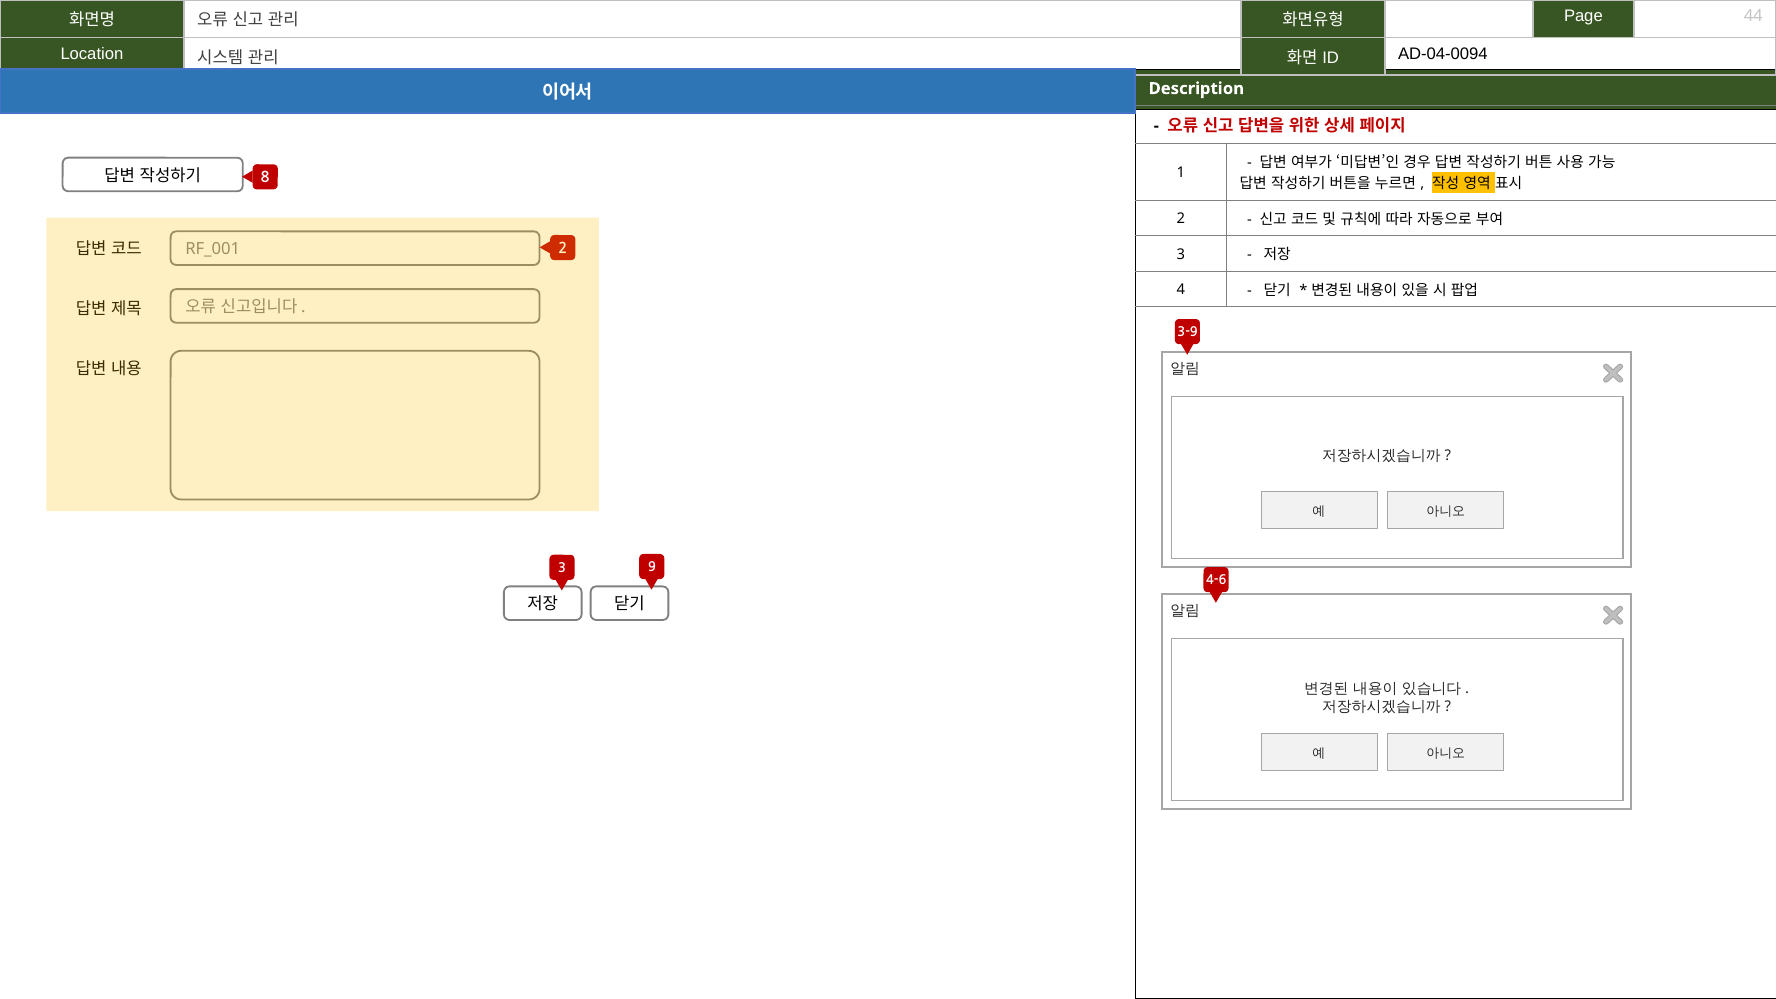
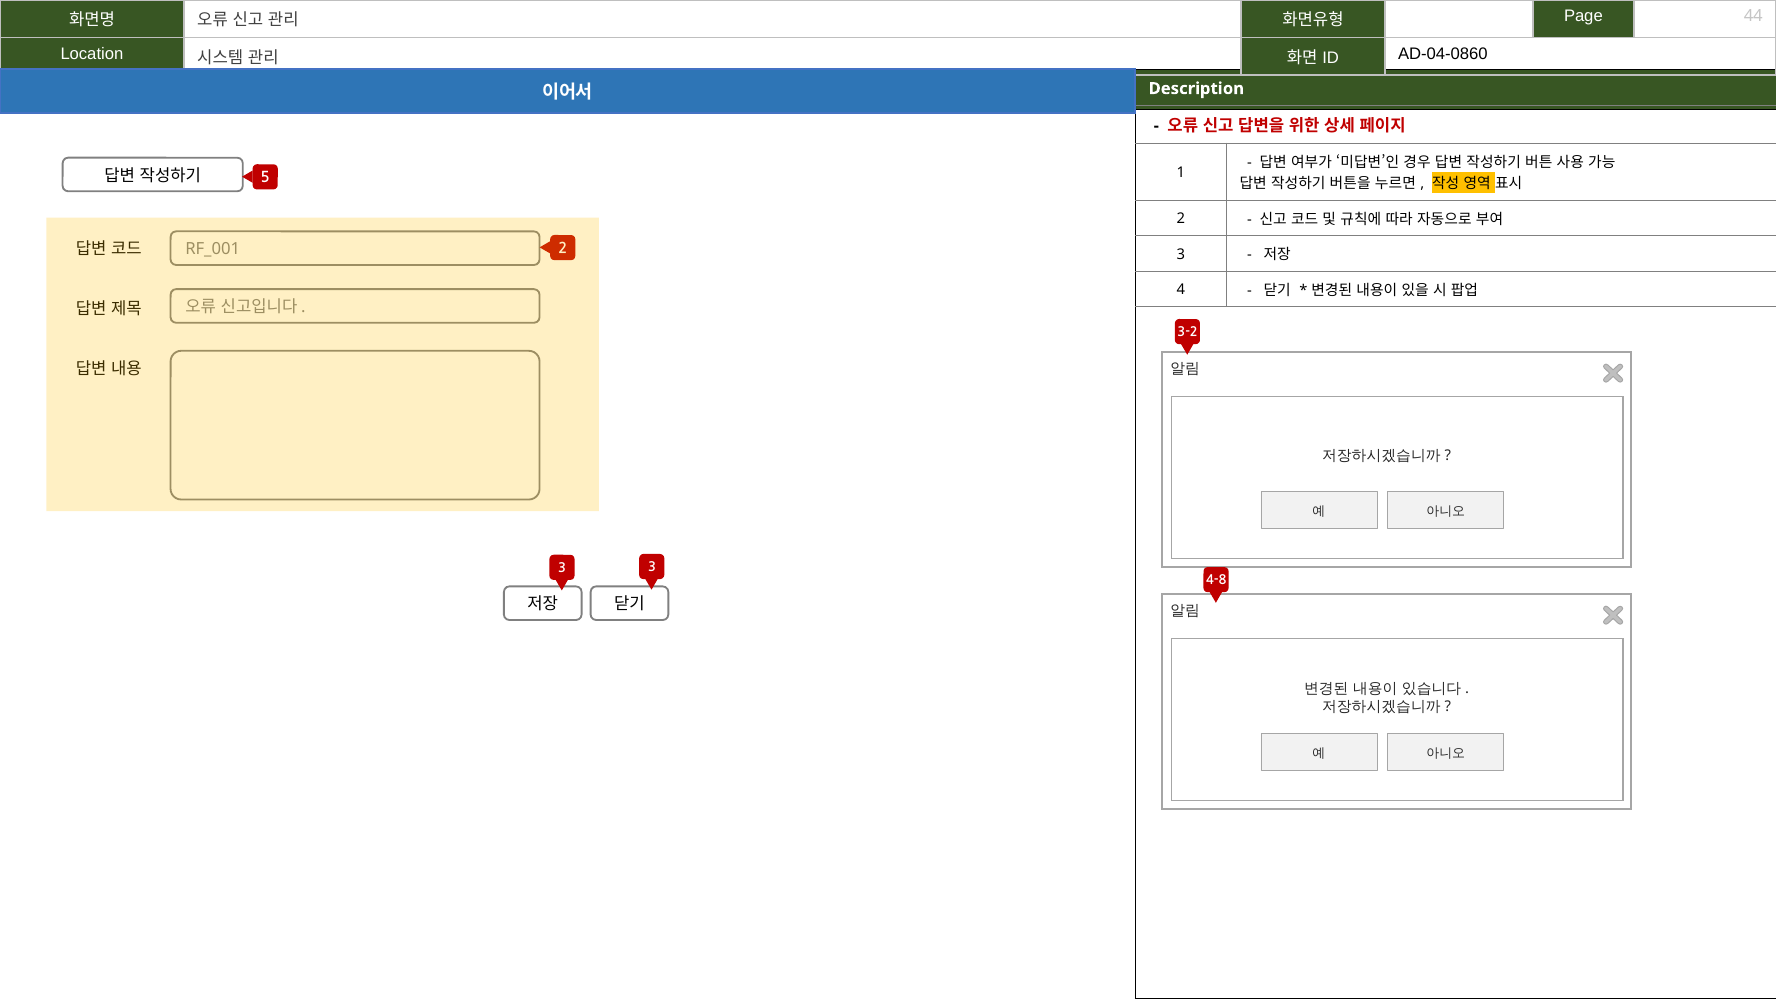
AD-04-0094: AD-04-0094 -> AD-04-0860 (1443, 54)
8: 8 -> 5 (265, 178)
3-9: 3-9 -> 3-2 (1188, 332)
3 9: 9 -> 3 (652, 567)
4-6: 4-6 -> 4-8 (1216, 580)
